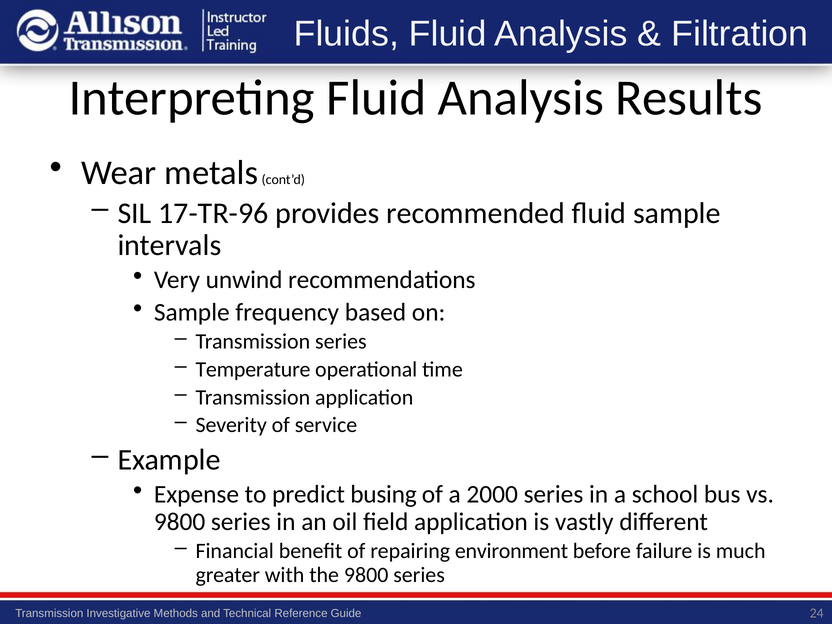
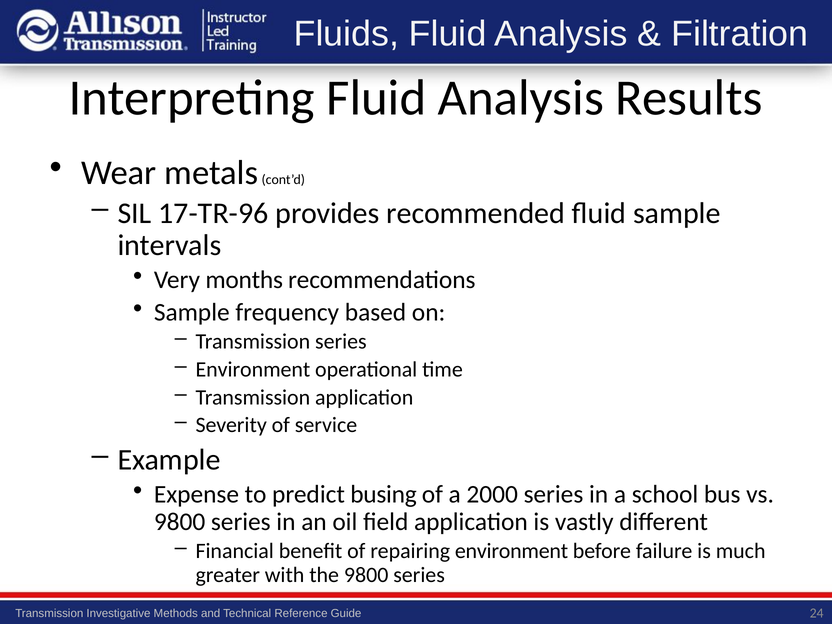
unwind: unwind -> months (244, 280)
Temperature: Temperature -> Environment (253, 369)
